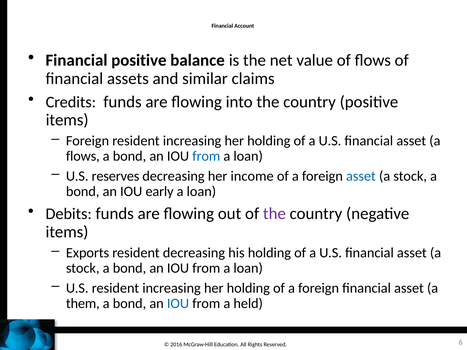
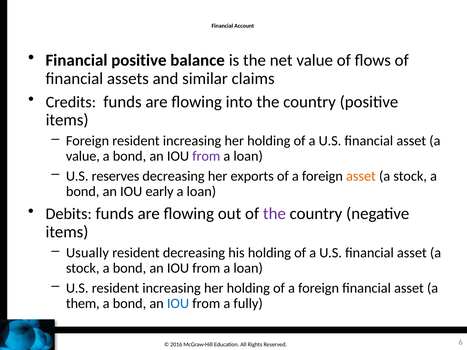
flows: flows -> value (83, 156)
from colour: blue -> purple (206, 156)
income: income -> exports (252, 176)
asset colour: blue -> orange (361, 176)
Exports: Exports -> Usually (87, 253)
held: held -> fully (248, 304)
